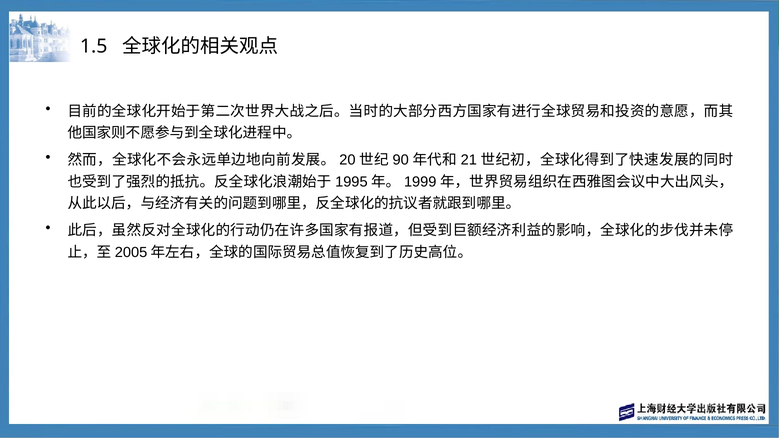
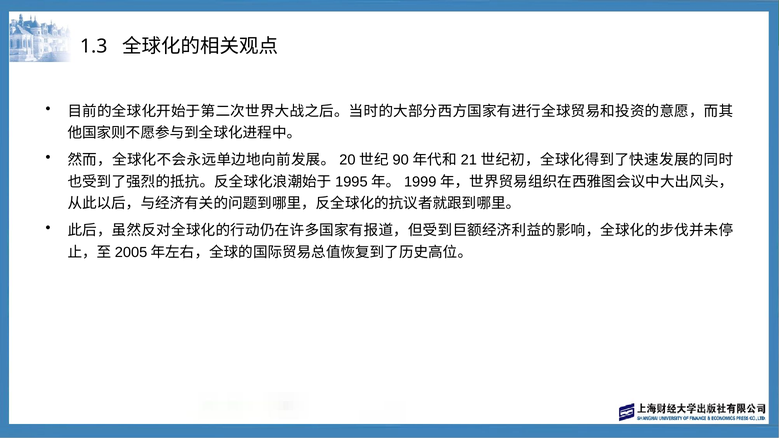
1.5: 1.5 -> 1.3 (94, 46)
